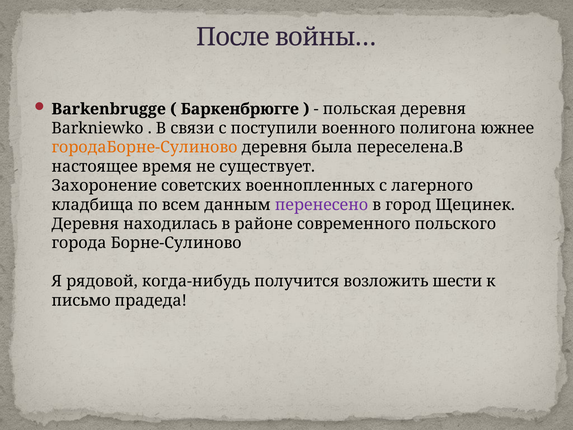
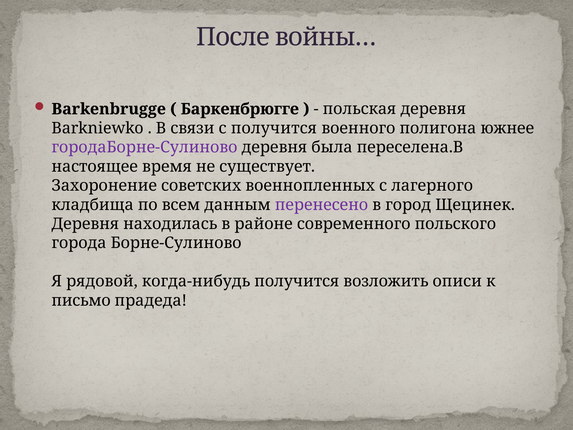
с поступили: поступили -> получится (274, 128)
городаБорне-Сулиново colour: orange -> purple (144, 147)
шести: шести -> описи (457, 281)
